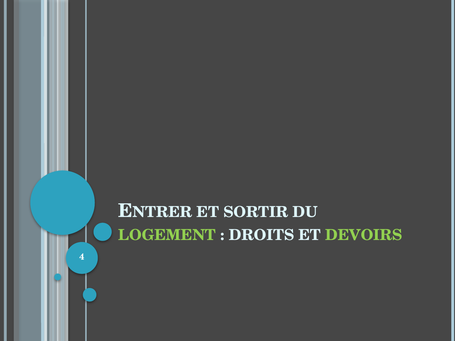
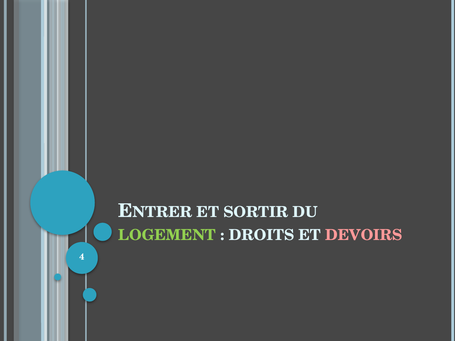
DEVOIRS colour: light green -> pink (364, 235)
